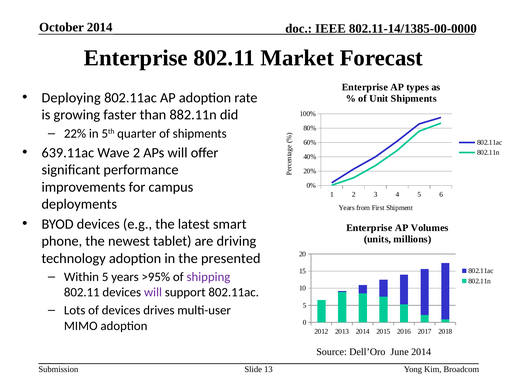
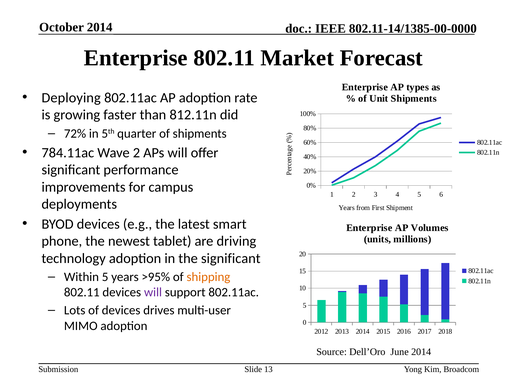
882.11n: 882.11n -> 812.11n (193, 115)
22%: 22% -> 72% (75, 133)
639.11ac: 639.11ac -> 784.11ac (68, 153)
the presented: presented -> significant (231, 258)
shipping colour: purple -> orange (208, 277)
